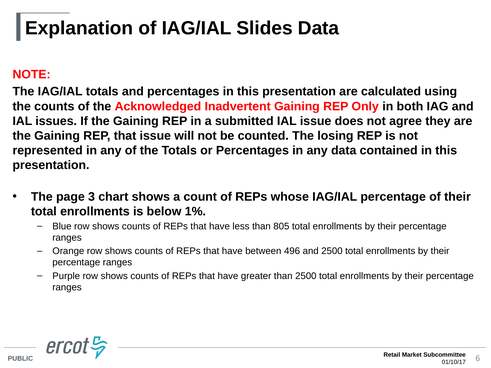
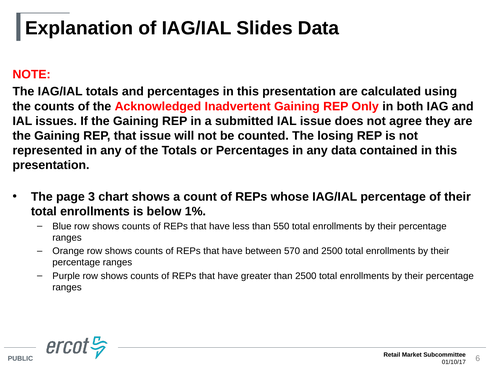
805: 805 -> 550 (281, 226)
496: 496 -> 570 (292, 251)
